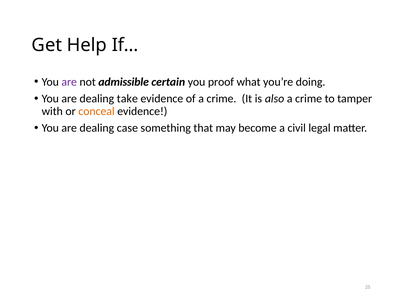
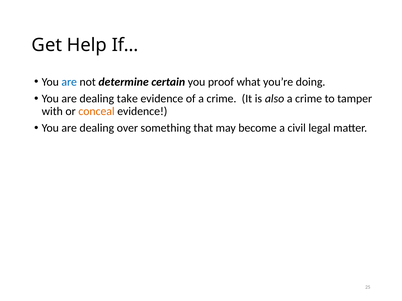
are colour: purple -> blue (69, 82)
admissible: admissible -> determine (124, 82)
case: case -> over (127, 128)
